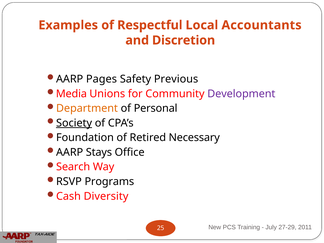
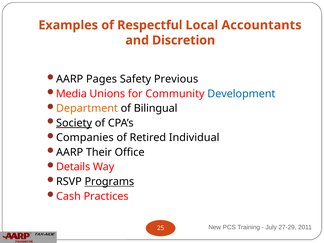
Development colour: purple -> blue (241, 94)
Personal: Personal -> Bilingual (156, 108)
Foundation: Foundation -> Companies (85, 138)
Necessary: Necessary -> Individual (194, 138)
Stays: Stays -> Their (99, 152)
Search: Search -> Details (73, 167)
Programs underline: none -> present (109, 182)
Diversity: Diversity -> Practices (106, 196)
